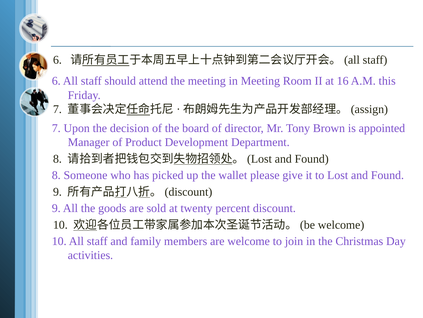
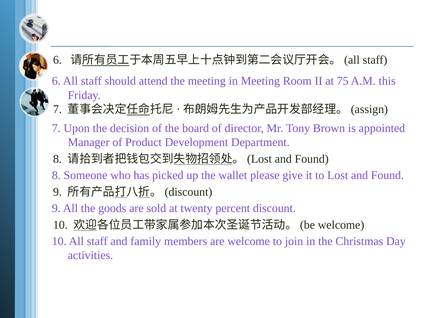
16: 16 -> 75 (343, 81)
